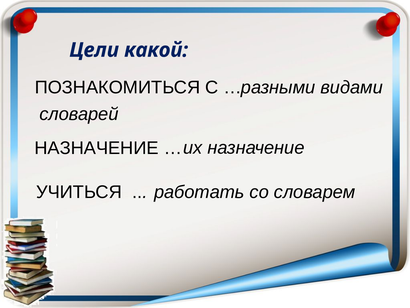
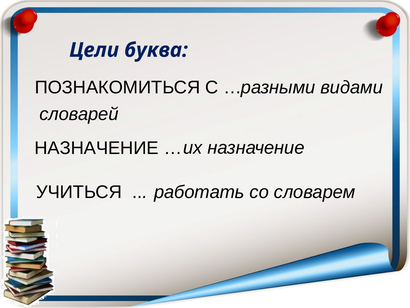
какой: какой -> буква (156, 50)
